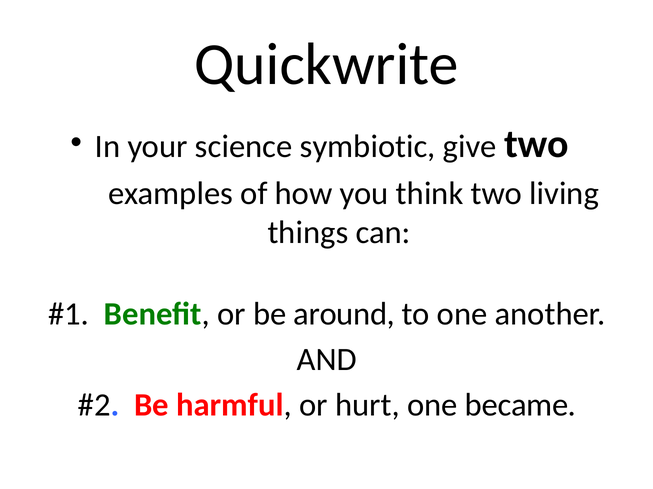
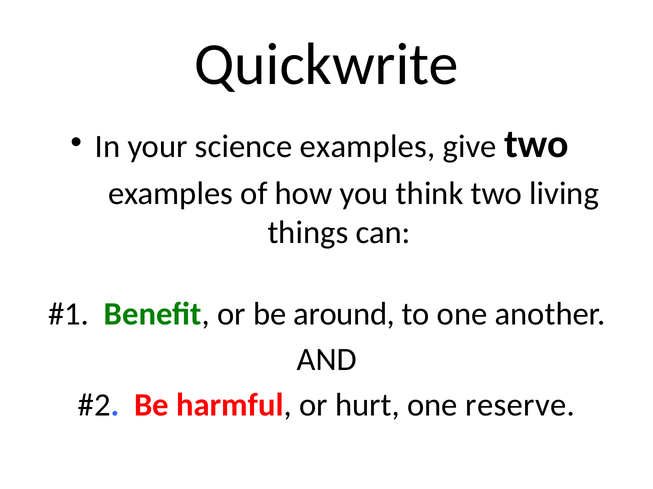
science symbiotic: symbiotic -> examples (368, 147)
became: became -> reserve (520, 406)
